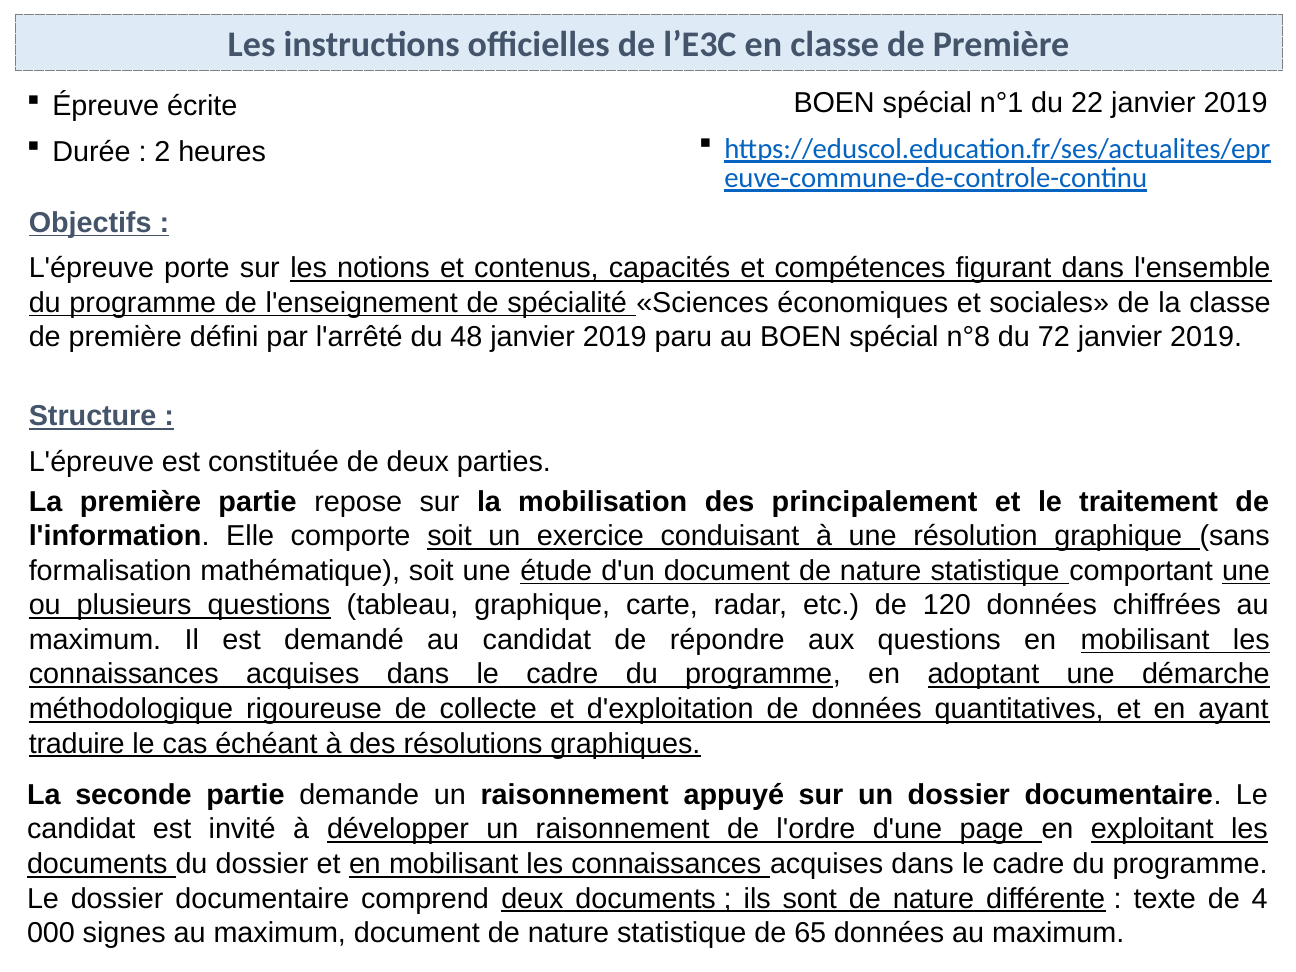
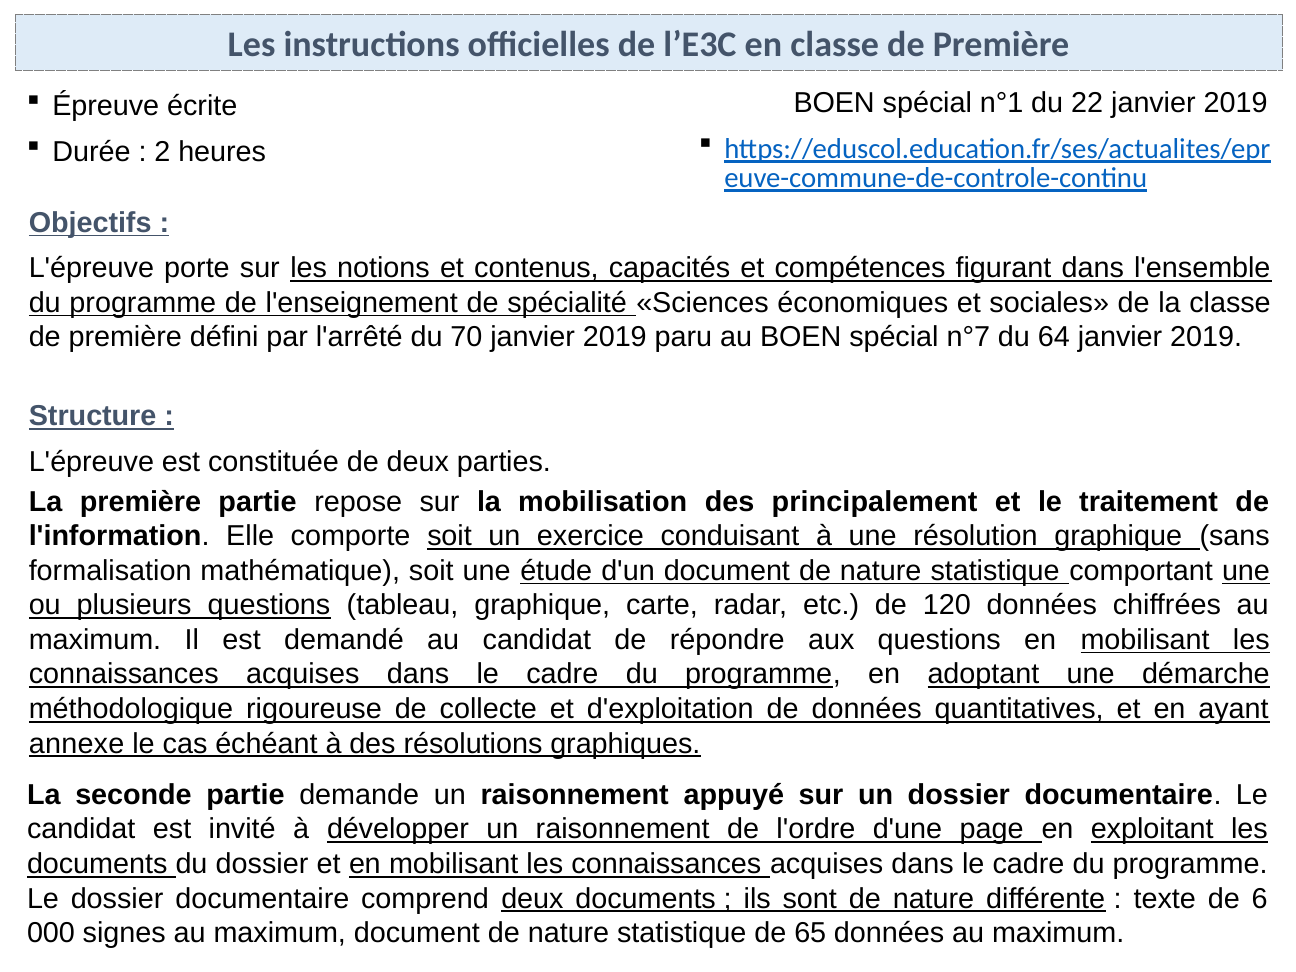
48: 48 -> 70 (466, 337)
n°8: n°8 -> n°7 (968, 337)
72: 72 -> 64 (1054, 337)
traduire: traduire -> annexe (77, 744)
4: 4 -> 6 (1260, 899)
